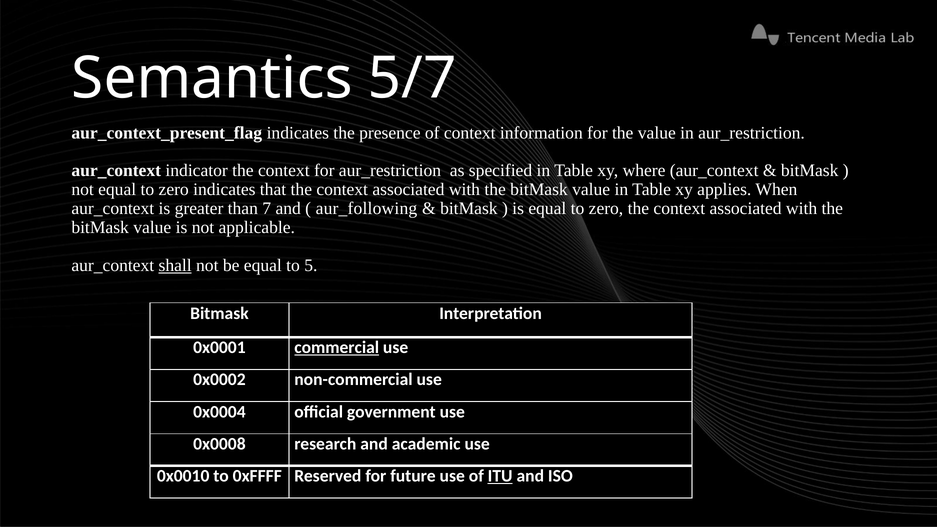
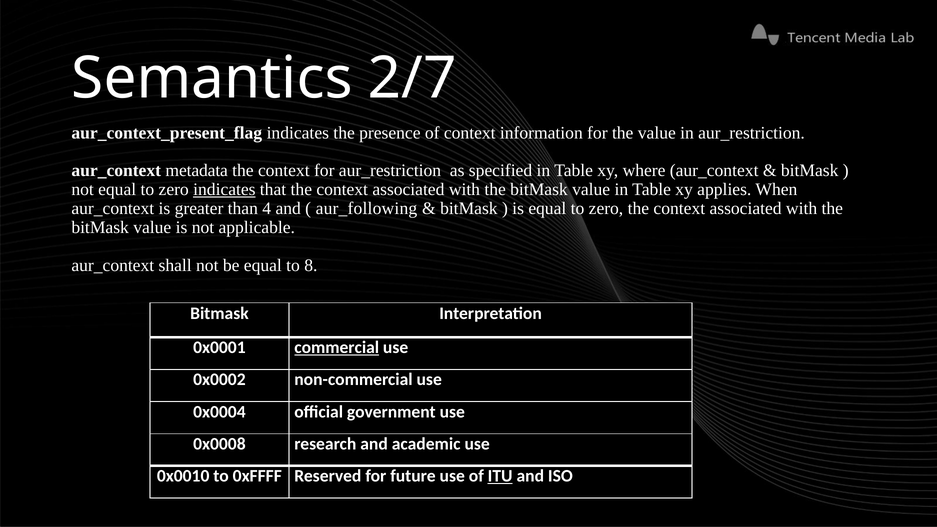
5/7: 5/7 -> 2/7 (412, 79)
indicator: indicator -> metadata (197, 171)
indicates underline: none -> present (224, 190)
7: 7 -> 4 (267, 209)
shall underline: present -> none (175, 266)
5: 5 -> 8 (311, 266)
